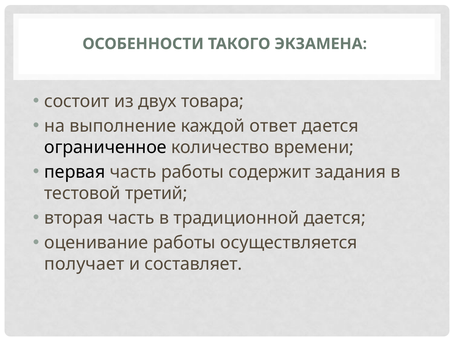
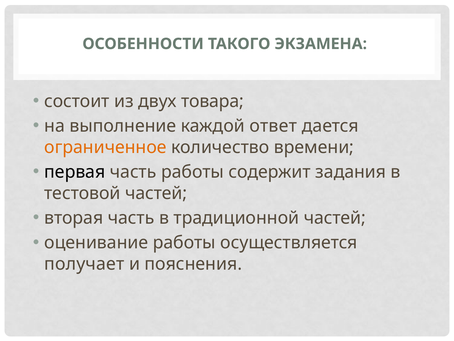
ограниченное colour: black -> orange (105, 147)
тестовой третий: третий -> частей (156, 193)
традиционной дается: дается -> частей (335, 218)
составляет: составляет -> пояснения (193, 264)
